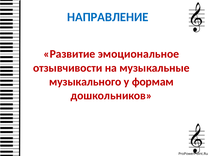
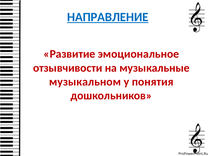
НАПРАВЛЕНИЕ underline: none -> present (108, 17)
музыкального: музыкального -> музыкальном (85, 82)
формам: формам -> понятия (153, 82)
